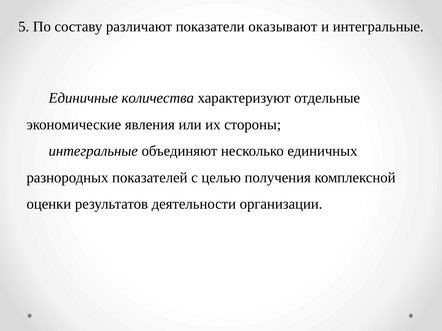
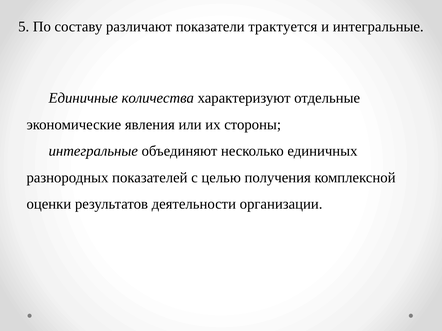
оказывают: оказывают -> трактуется (283, 27)
